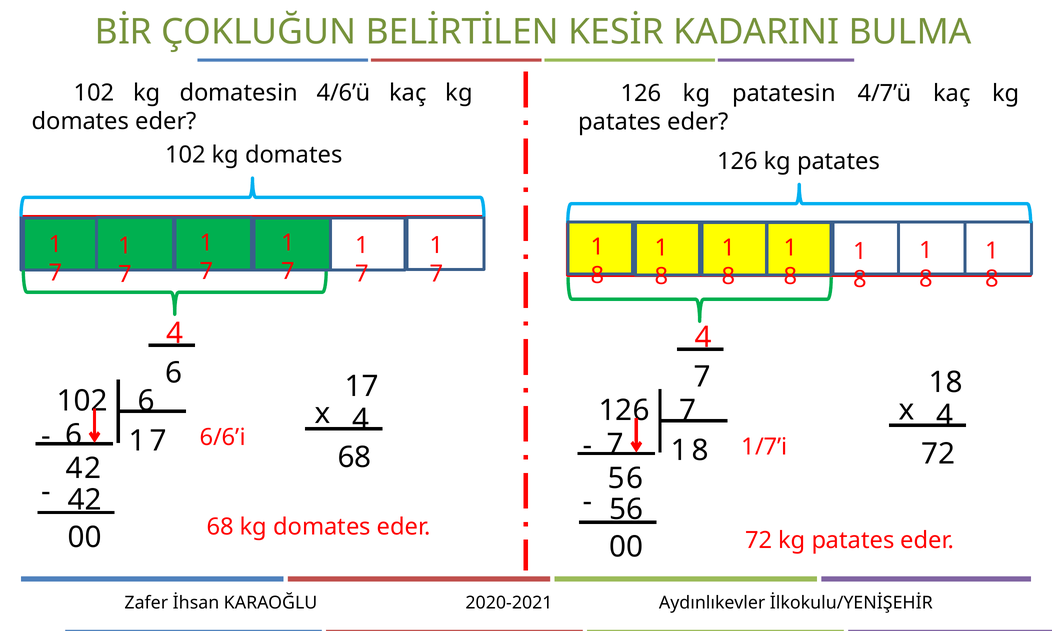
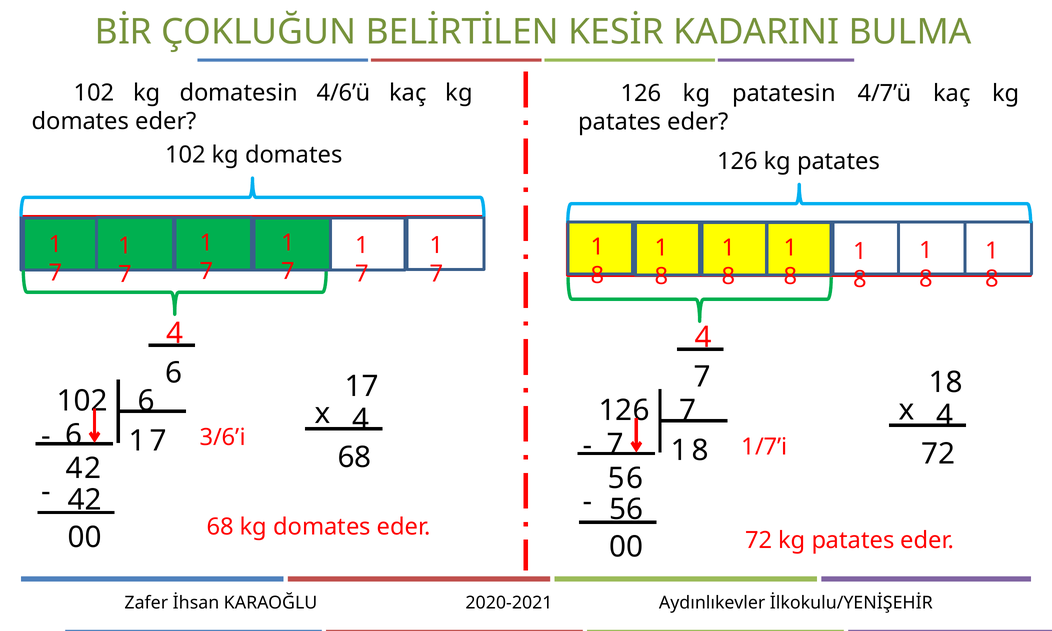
6/6’i: 6/6’i -> 3/6’i (223, 437)
